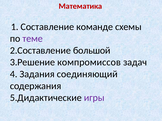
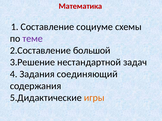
команде: команде -> социуме (95, 27)
компромиссов: компромиссов -> нестандартной (89, 62)
игры colour: purple -> orange (94, 98)
